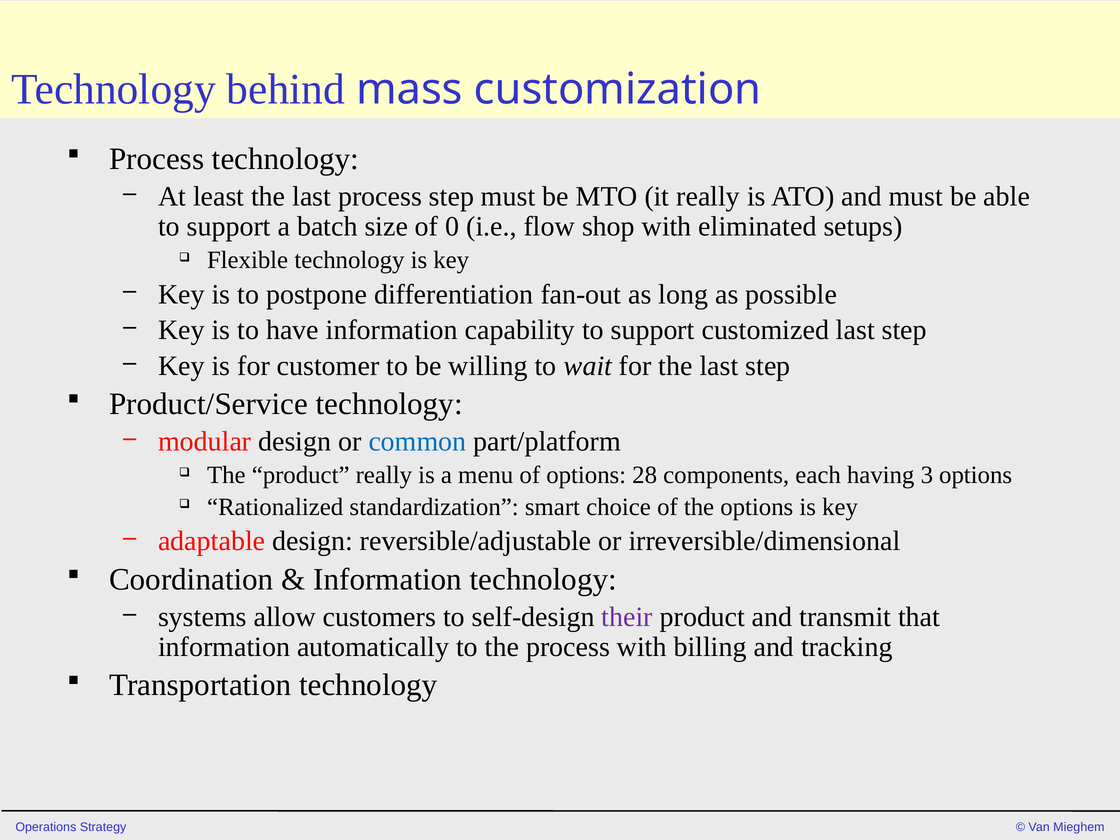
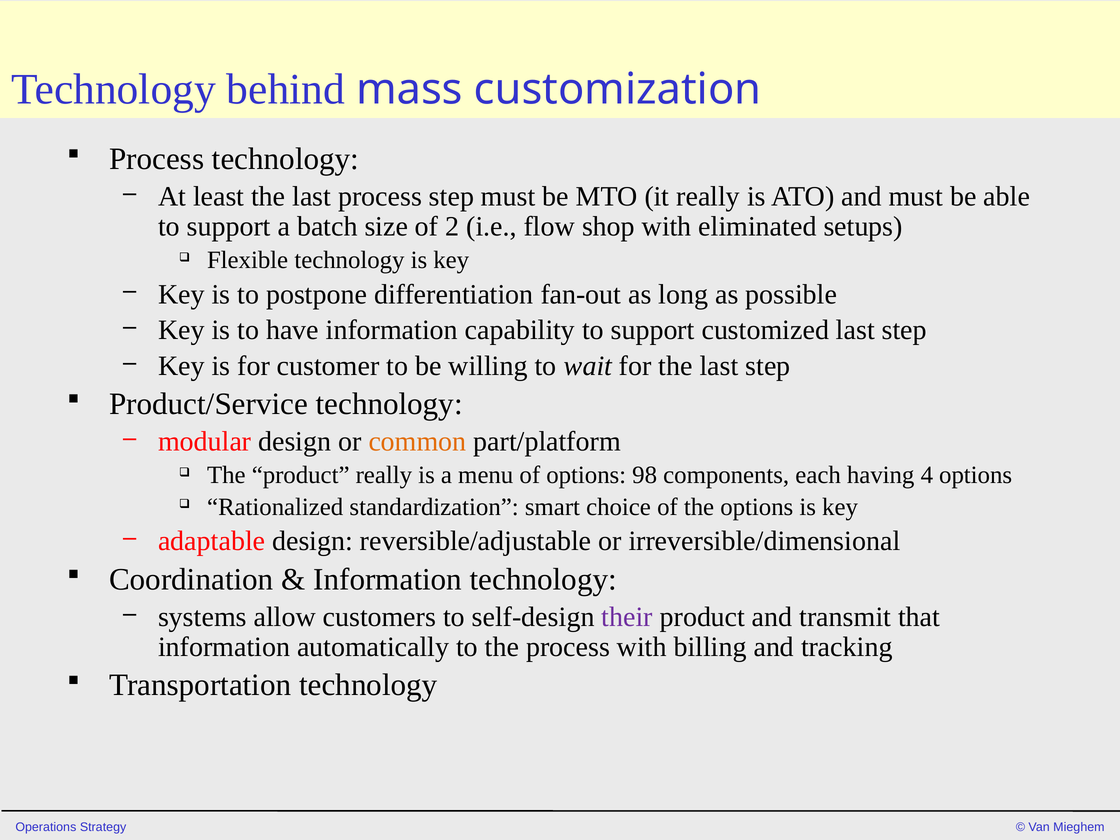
0: 0 -> 2 (452, 227)
common colour: blue -> orange (417, 442)
28: 28 -> 98 (645, 475)
3: 3 -> 4 (927, 475)
